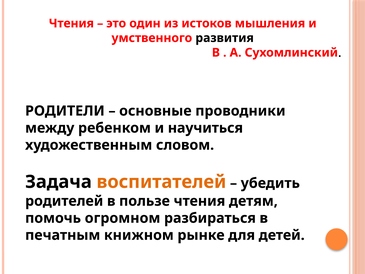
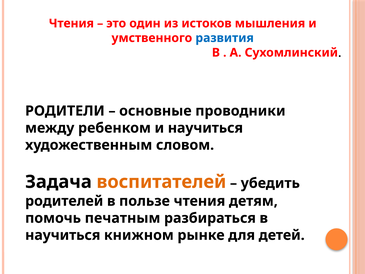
развития colour: black -> blue (225, 38)
огромном: огромном -> печатным (123, 218)
печатным: печатным -> научиться (63, 235)
